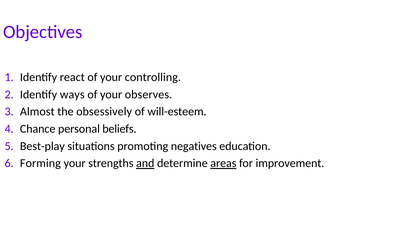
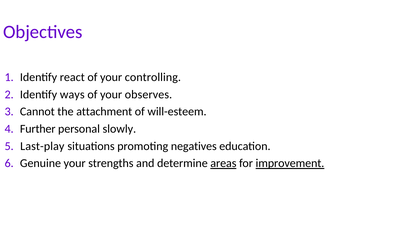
Almost: Almost -> Cannot (37, 111)
obsessively: obsessively -> attachment (104, 111)
Chance: Chance -> Further (38, 129)
beliefs: beliefs -> slowly (119, 129)
Best-play: Best-play -> Last-play (42, 146)
Forming: Forming -> Genuine (40, 163)
and underline: present -> none (145, 163)
improvement underline: none -> present (290, 163)
